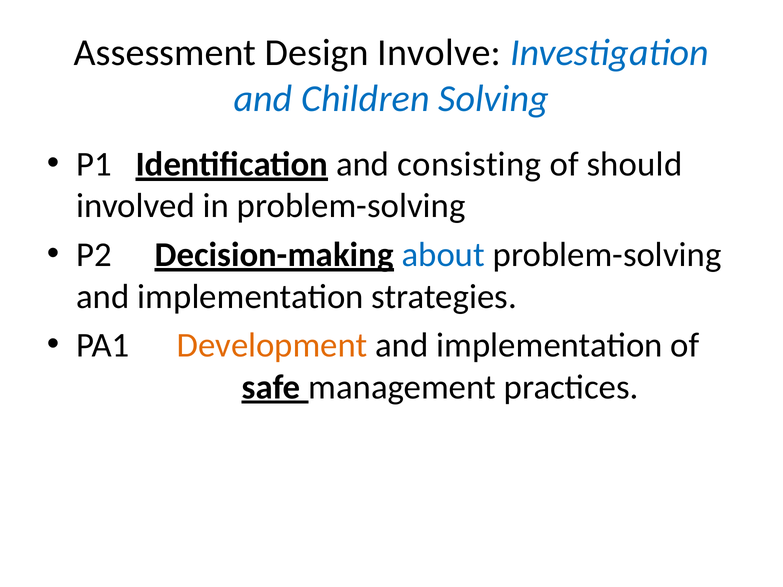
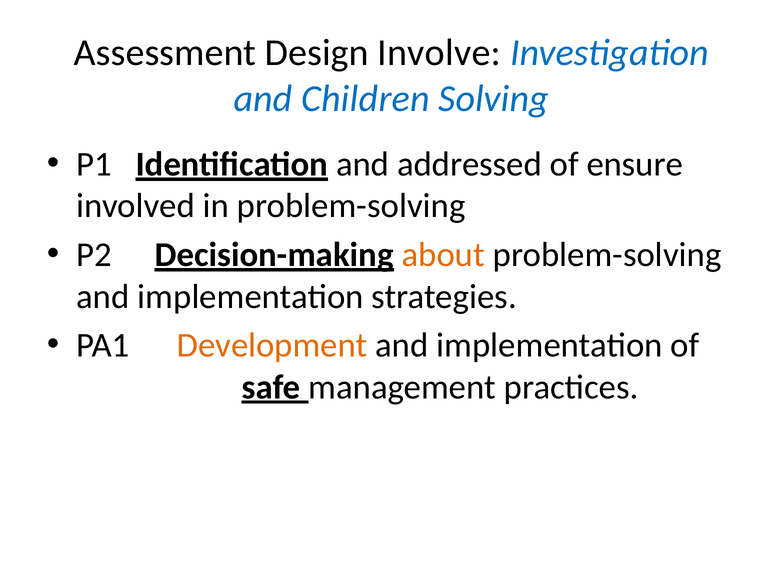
consisting: consisting -> addressed (470, 164)
should: should -> ensure (635, 164)
about colour: blue -> orange (443, 255)
